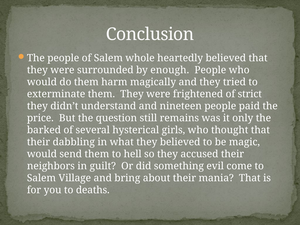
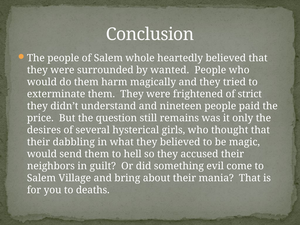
enough: enough -> wanted (170, 70)
barked: barked -> desires (44, 130)
